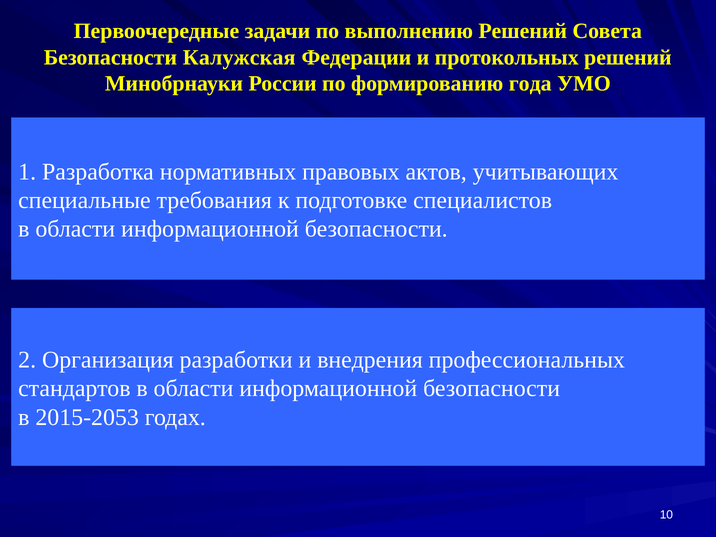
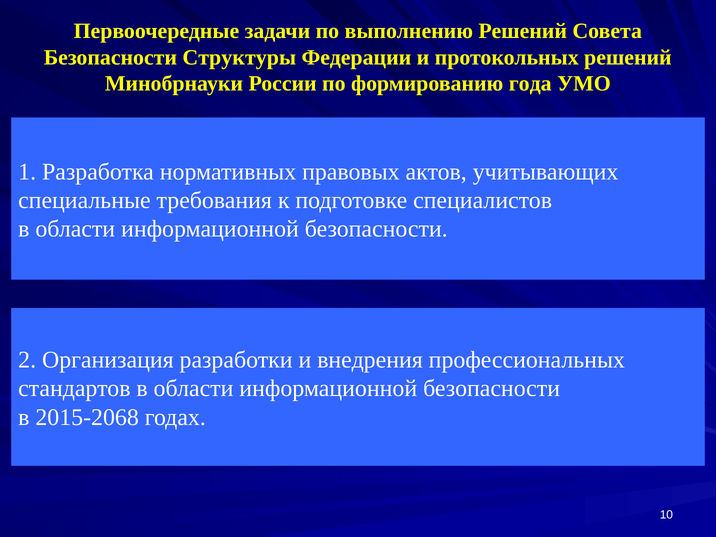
Калужская: Калужская -> Структуры (239, 57)
2015-2053: 2015-2053 -> 2015-2068 (87, 417)
